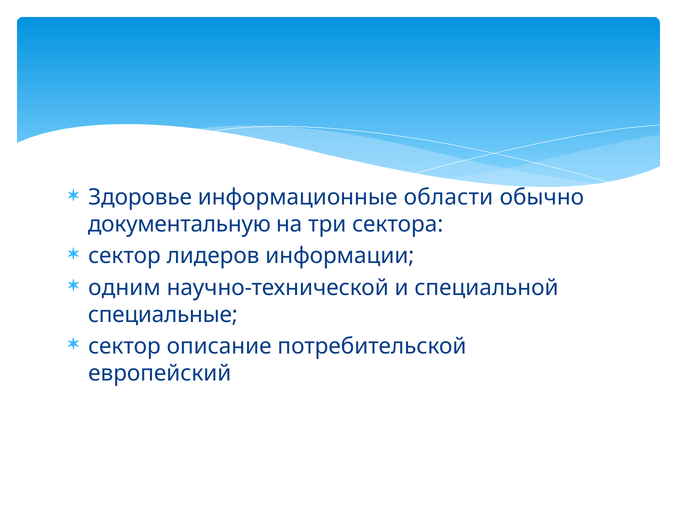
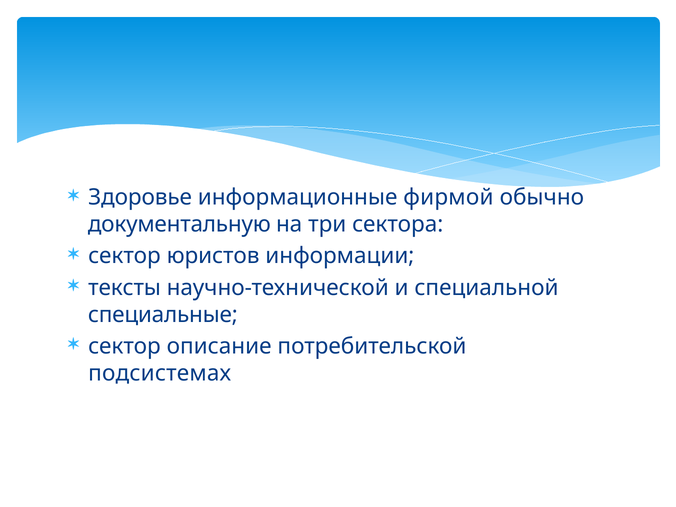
области: области -> фирмой (448, 197)
лидеров: лидеров -> юристов (213, 256)
одним: одним -> тексты (125, 288)
европейский: европейский -> подсистемах (160, 373)
